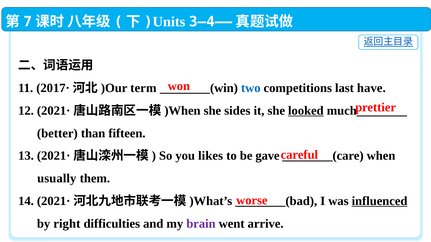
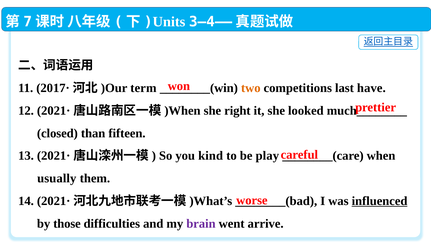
two colour: blue -> orange (251, 88)
sides: sides -> right (237, 111)
looked underline: present -> none (306, 111)
better: better -> closed (57, 133)
likes: likes -> kind (211, 156)
gave: gave -> play (267, 156)
right: right -> those (67, 224)
